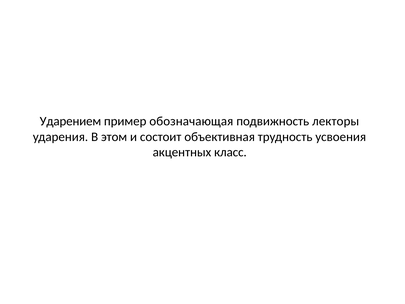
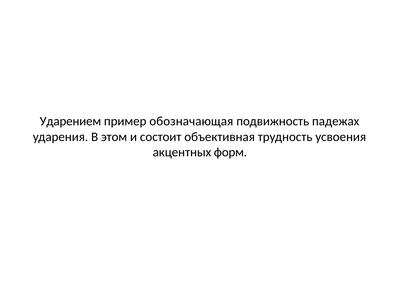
лекторы: лекторы -> падежах (336, 121)
класс: класс -> форм (230, 152)
